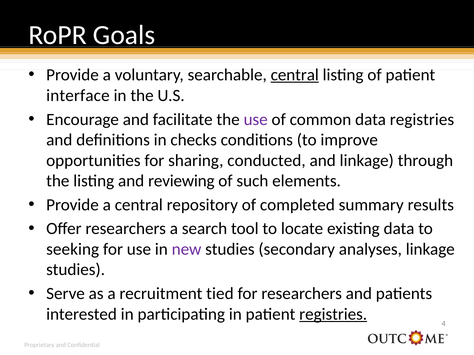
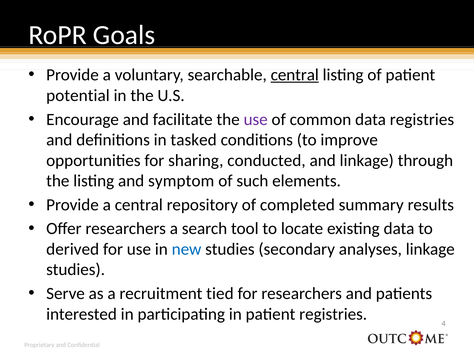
interface: interface -> potential (78, 96)
checks: checks -> tasked (194, 140)
reviewing: reviewing -> symptom (181, 181)
seeking: seeking -> derived (73, 250)
new colour: purple -> blue (187, 250)
registries underline: present -> none (333, 315)
